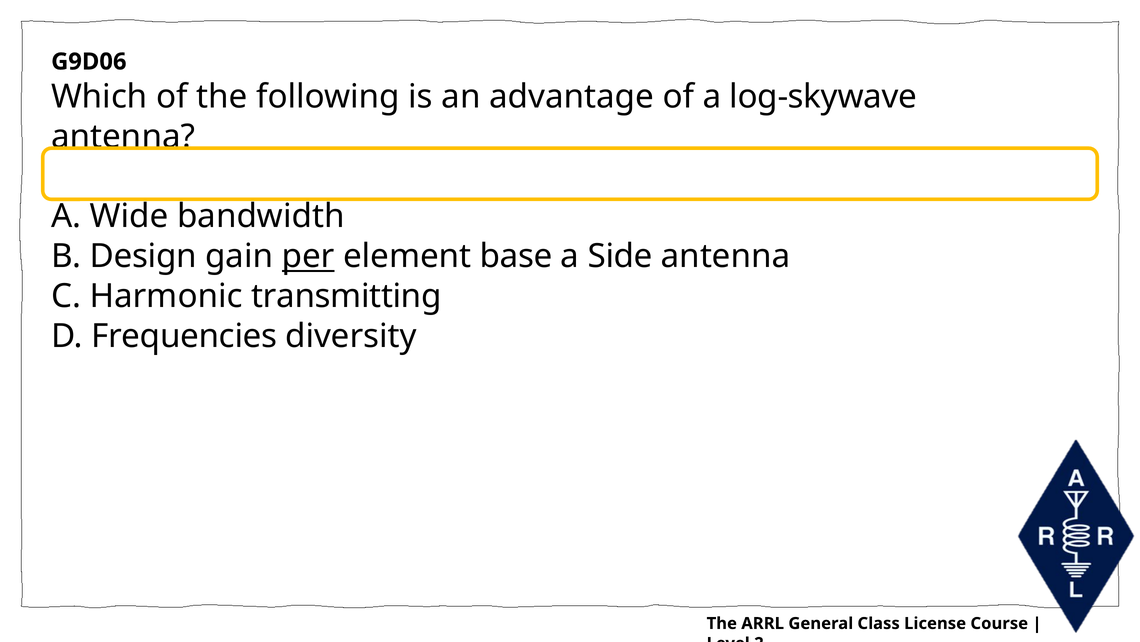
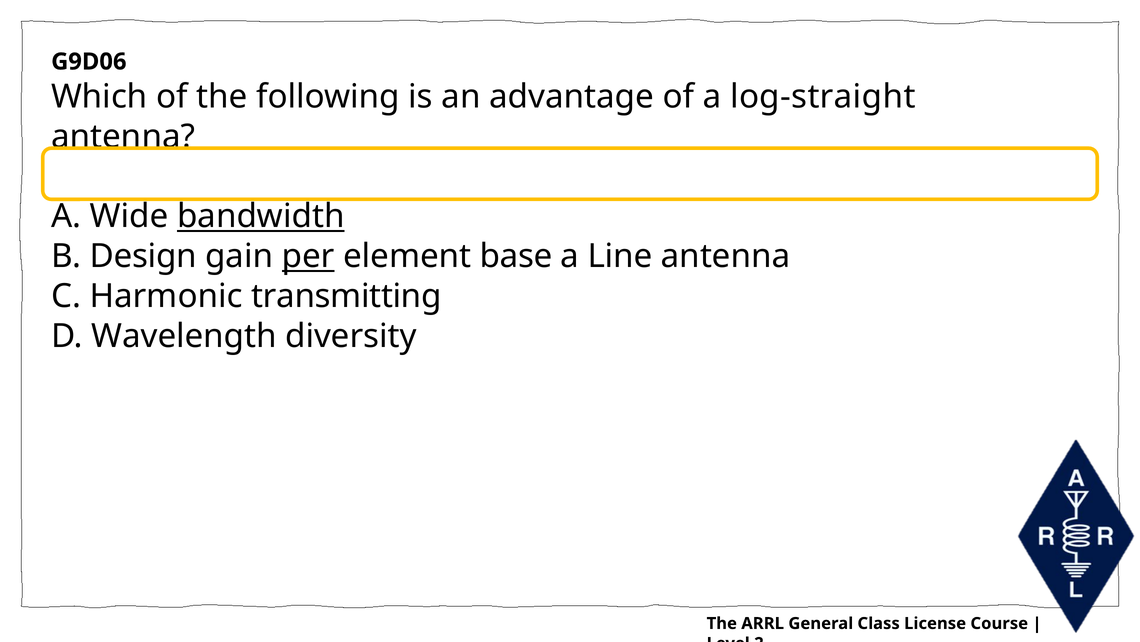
log-skywave: log-skywave -> log-straight (823, 96)
bandwidth underline: none -> present (261, 216)
Side: Side -> Line (620, 256)
Frequencies: Frequencies -> Wavelength (184, 336)
